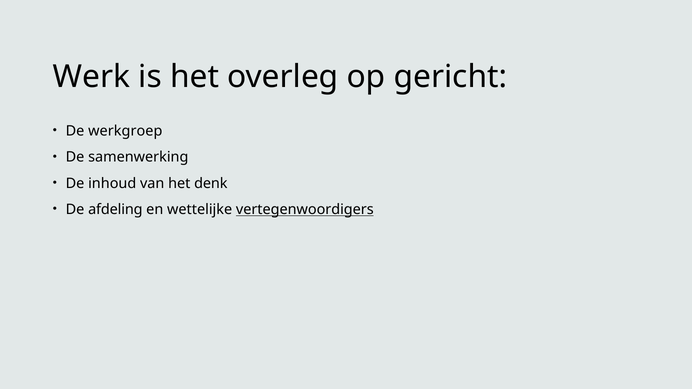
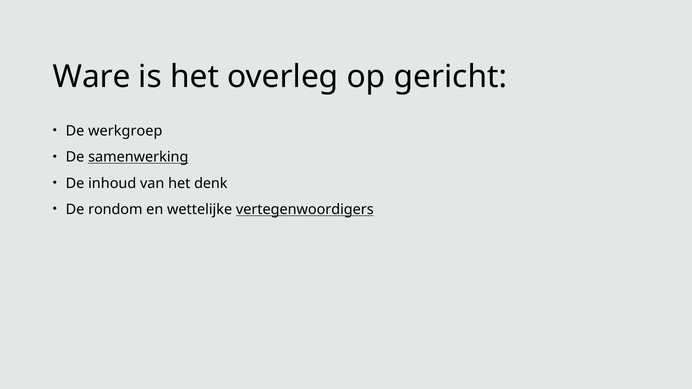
Werk: Werk -> Ware (92, 77)
samenwerking underline: none -> present (138, 157)
afdeling: afdeling -> rondom (115, 210)
